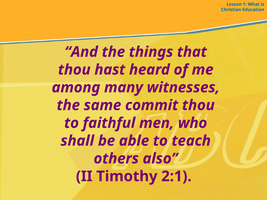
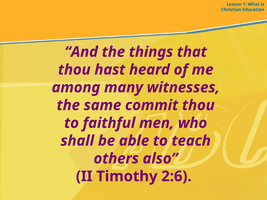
2:1: 2:1 -> 2:6 (176, 177)
